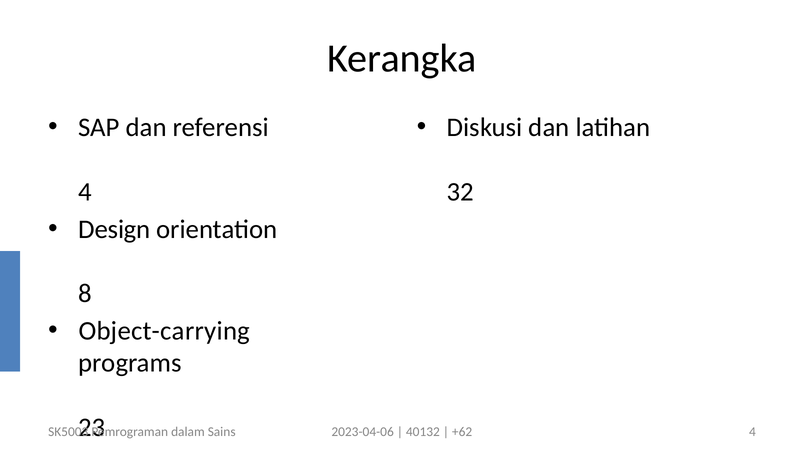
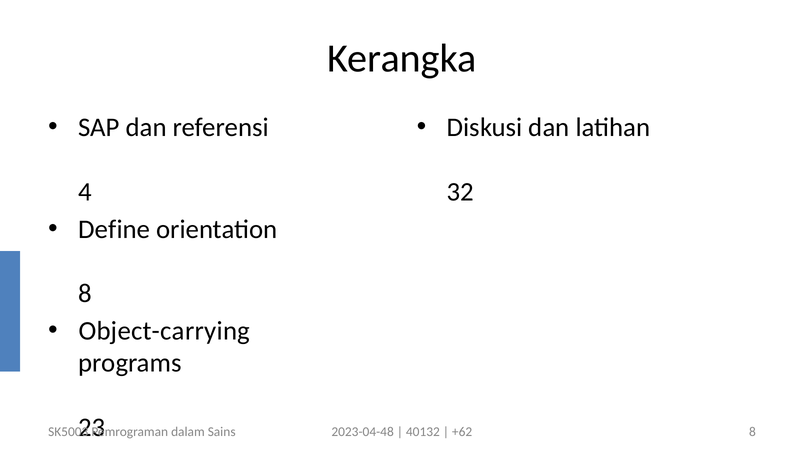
Design: Design -> Define (114, 229)
2023-04-06: 2023-04-06 -> 2023-04-48 (363, 432)
+62 4: 4 -> 8 (752, 432)
